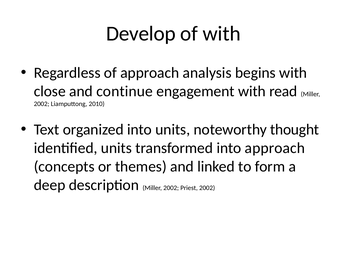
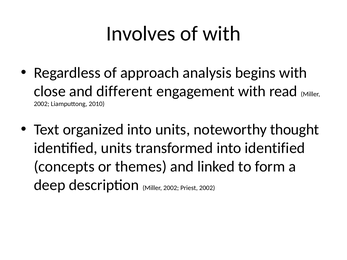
Develop: Develop -> Involves (141, 34)
continue: continue -> different (125, 91)
into approach: approach -> identified (275, 148)
